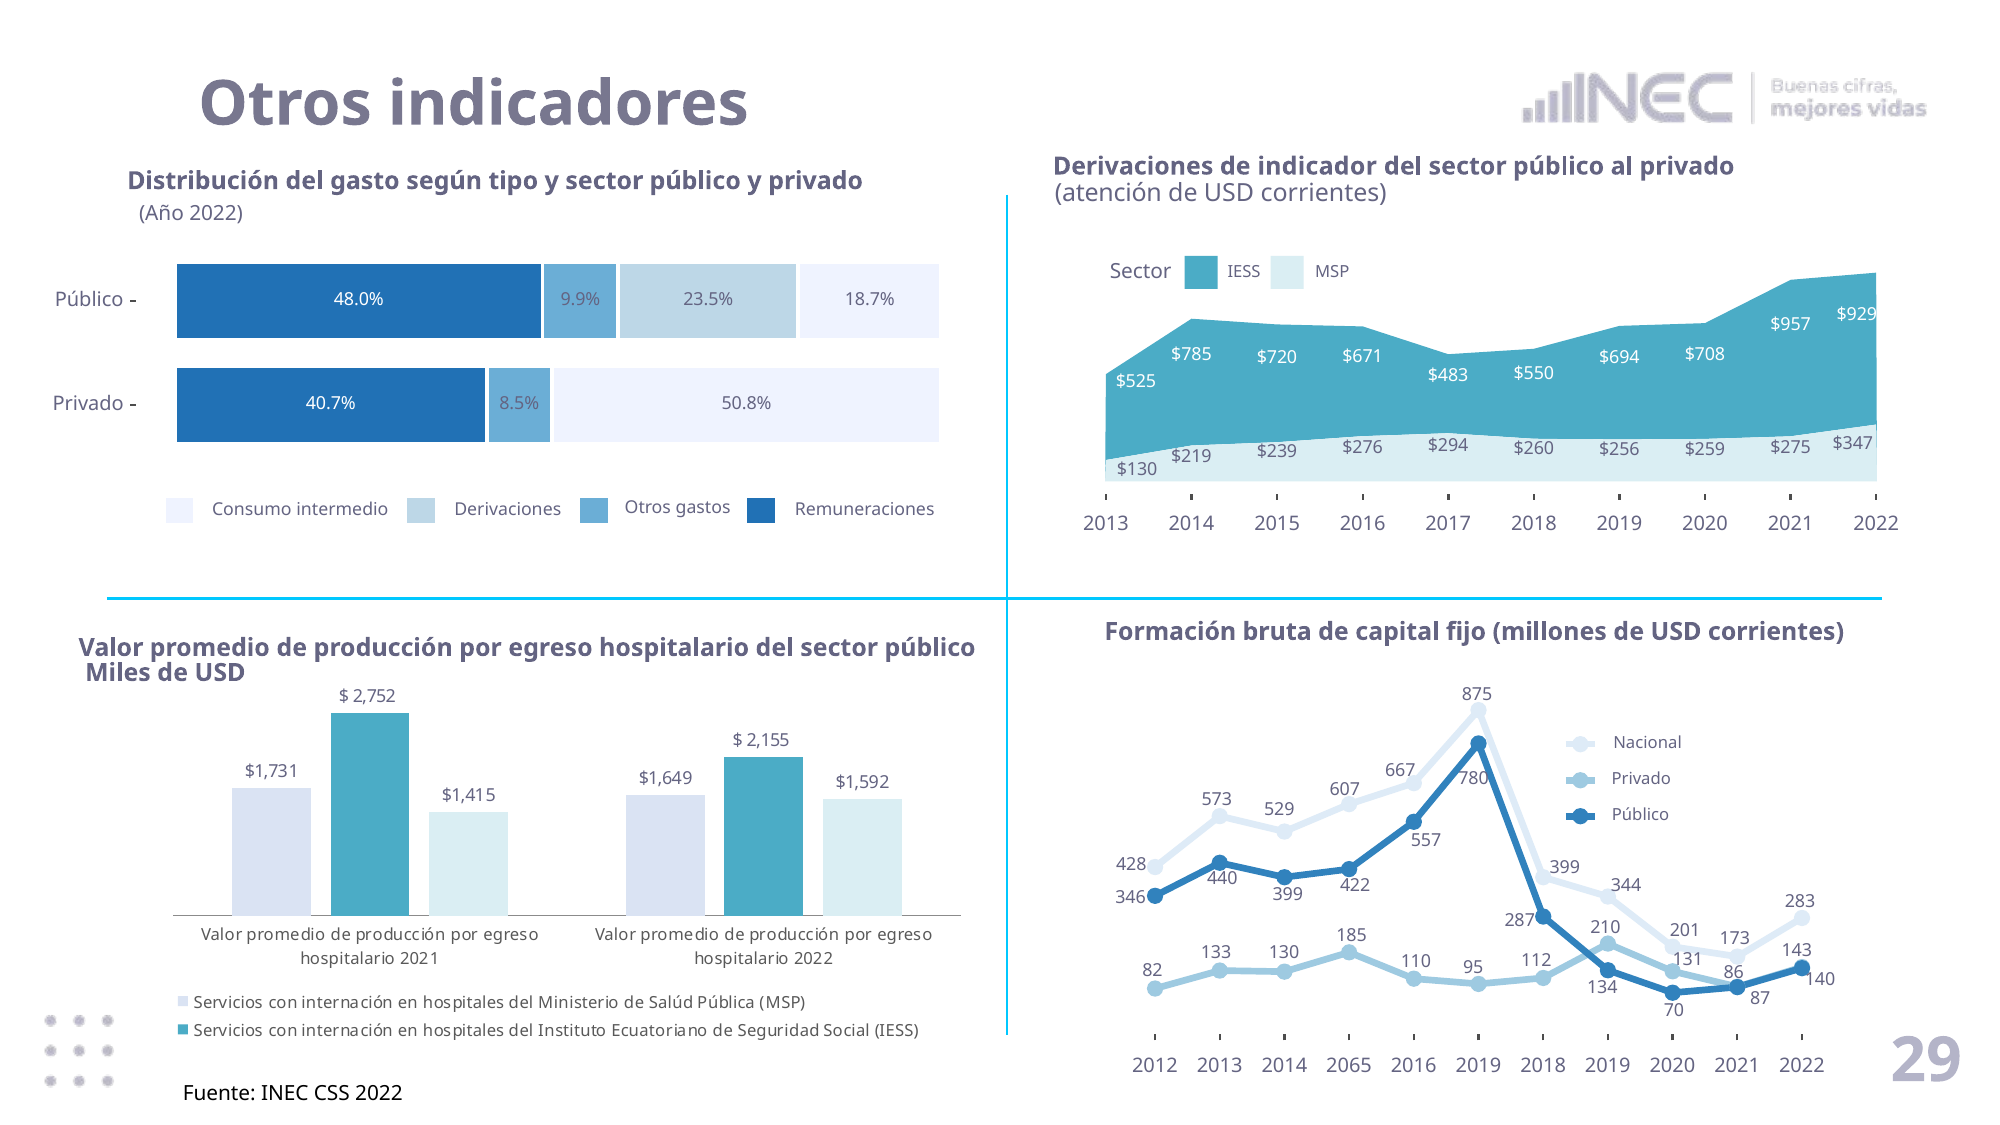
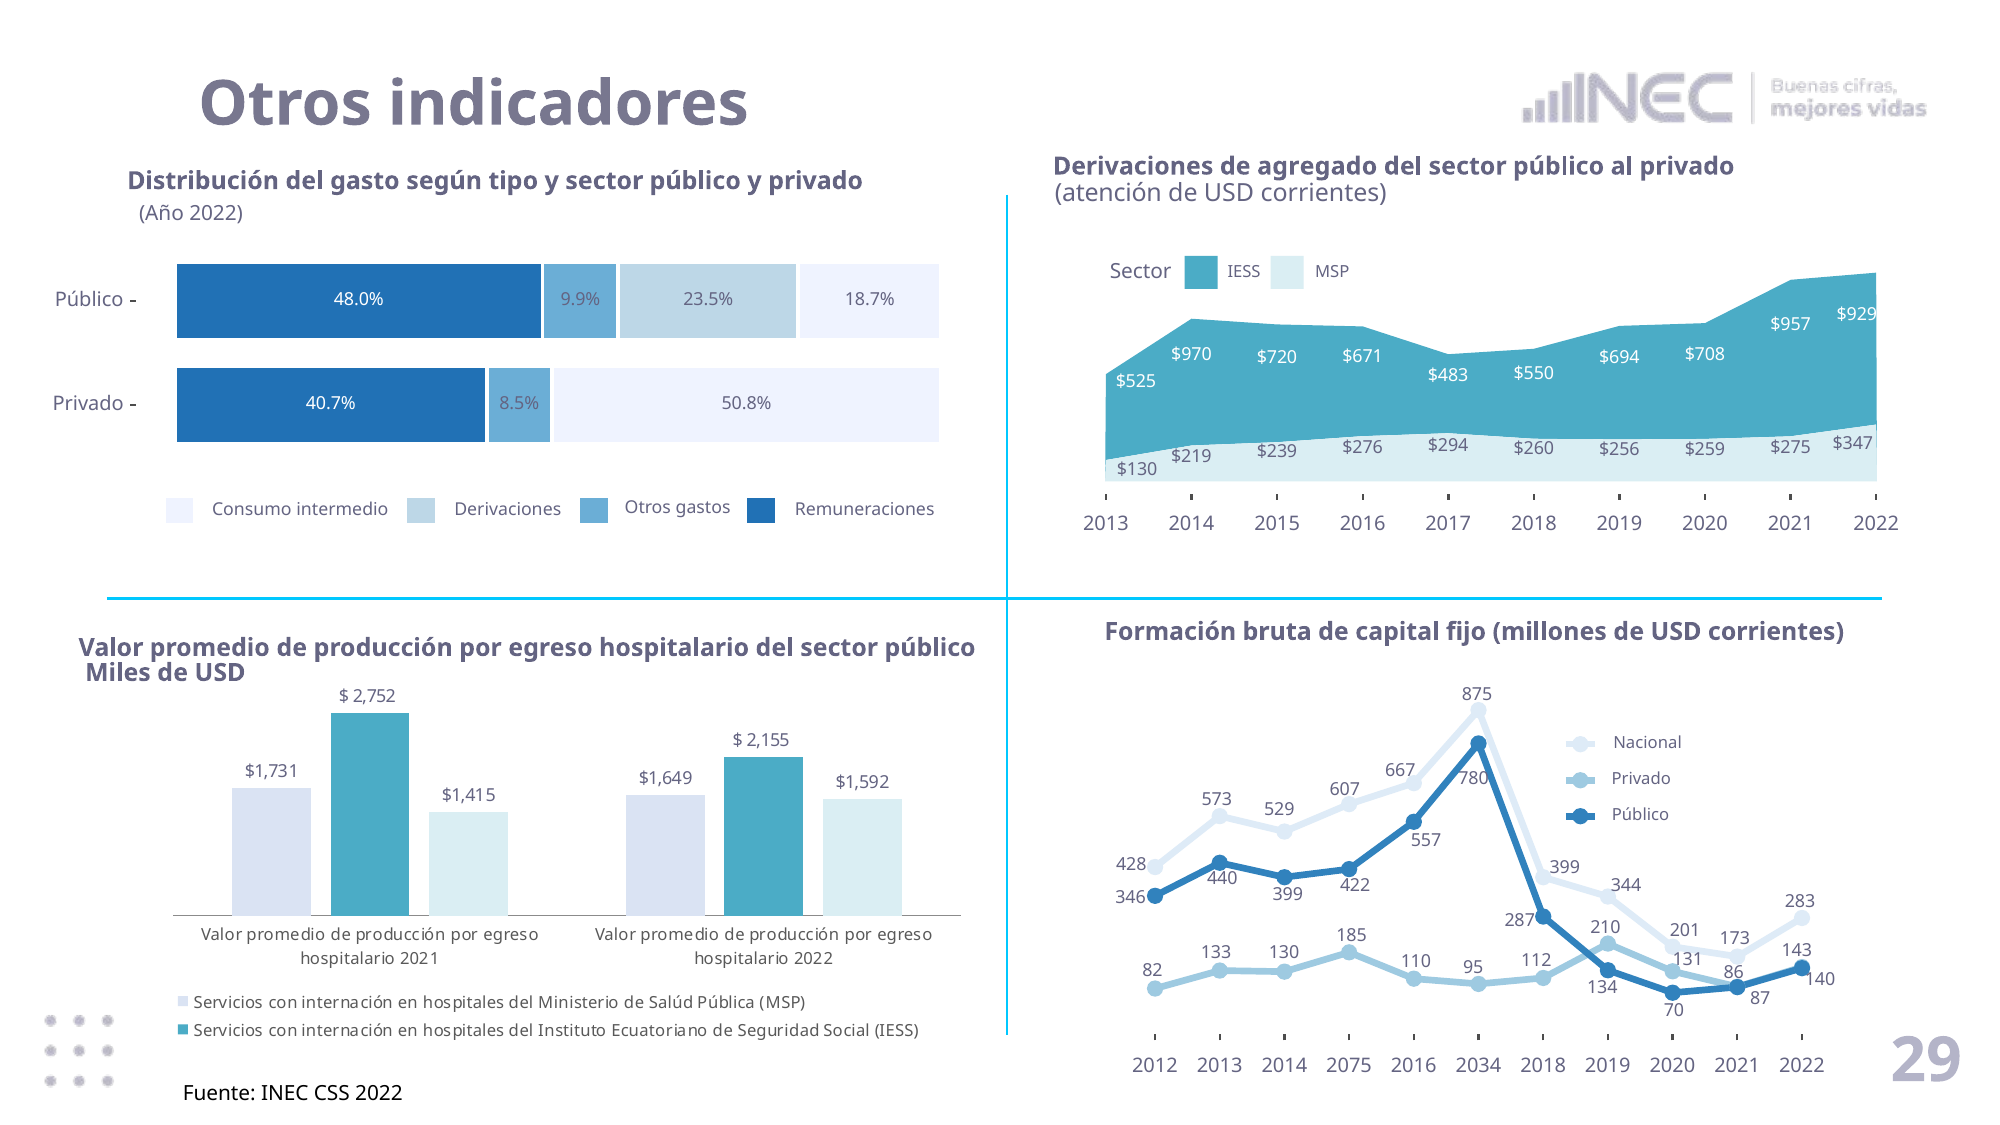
indicador: indicador -> agregado (1317, 166)
$785: $785 -> $970 (1192, 354)
2065: 2065 -> 2075 (1349, 1066)
2016 2019: 2019 -> 2034 (1478, 1066)
